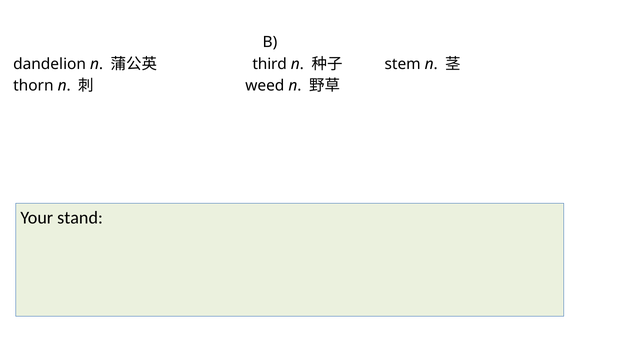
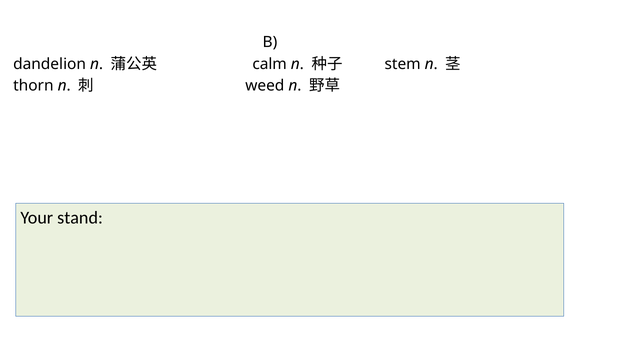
third: third -> calm (270, 64)
